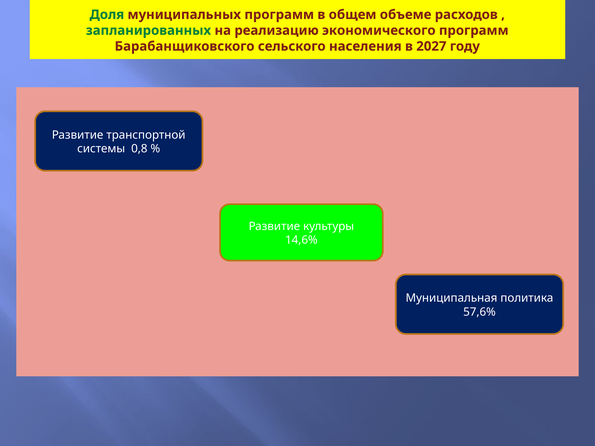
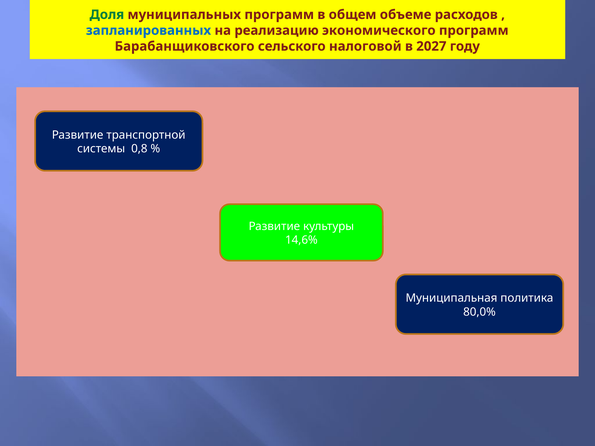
запланированных colour: green -> blue (148, 30)
населения: населения -> налоговой (365, 46)
57,6%: 57,6% -> 80,0% (479, 312)
